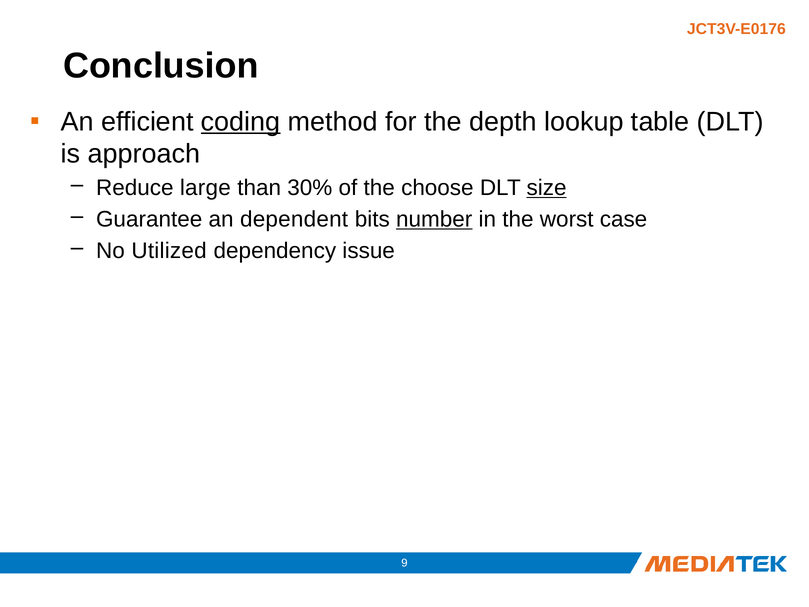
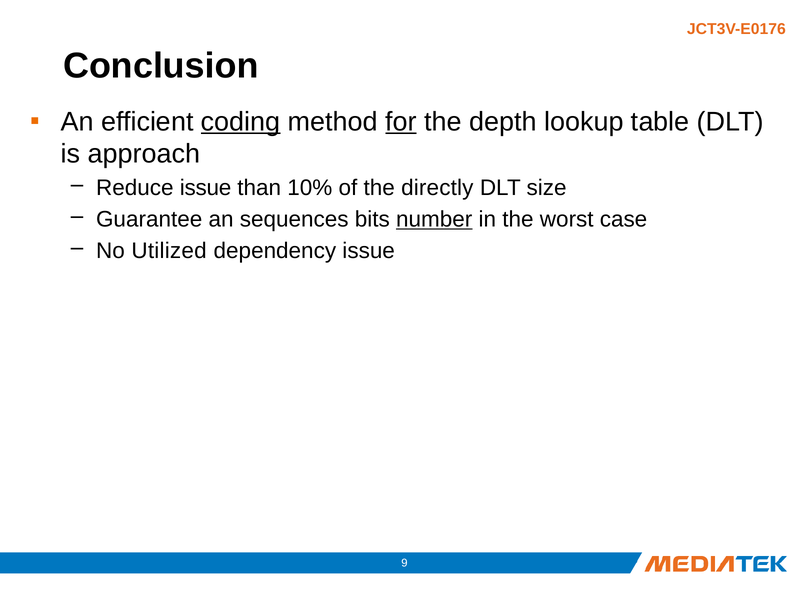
for underline: none -> present (401, 122)
Reduce large: large -> issue (206, 188)
30%: 30% -> 10% (310, 188)
choose: choose -> directly (437, 188)
size underline: present -> none (547, 188)
dependent: dependent -> sequences (294, 219)
